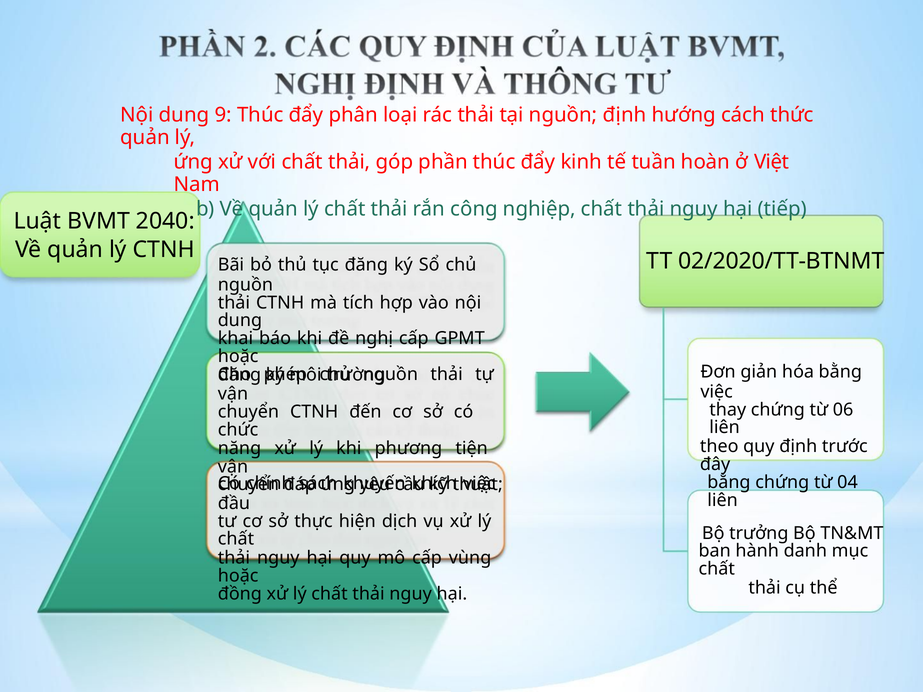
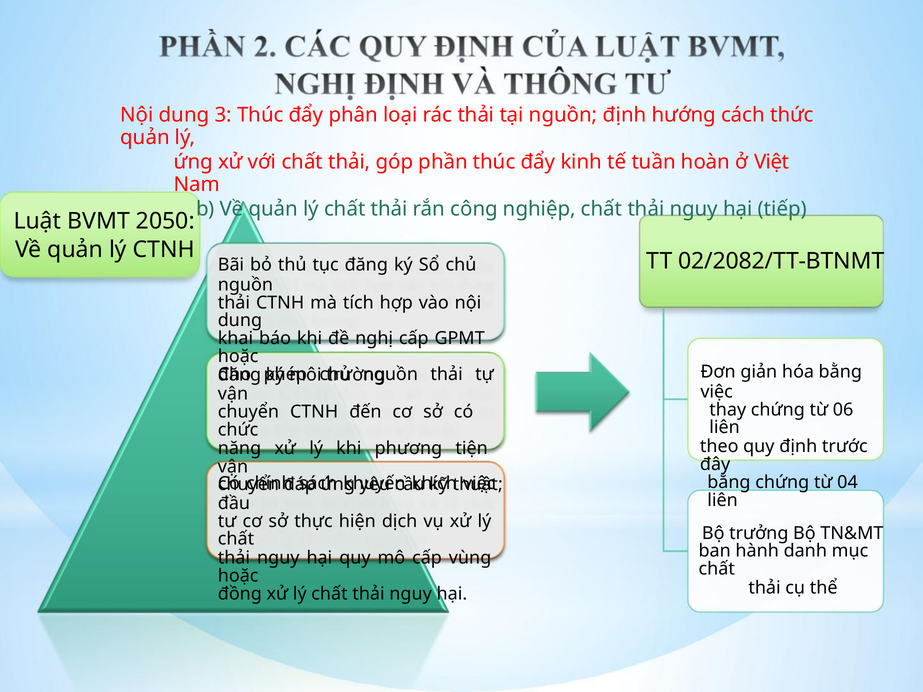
9: 9 -> 3 (223, 115)
2040: 2040 -> 2050 (165, 221)
02/2020/TT-BTNMT: 02/2020/TT-BTNMT -> 02/2082/TT-BTNMT (781, 261)
